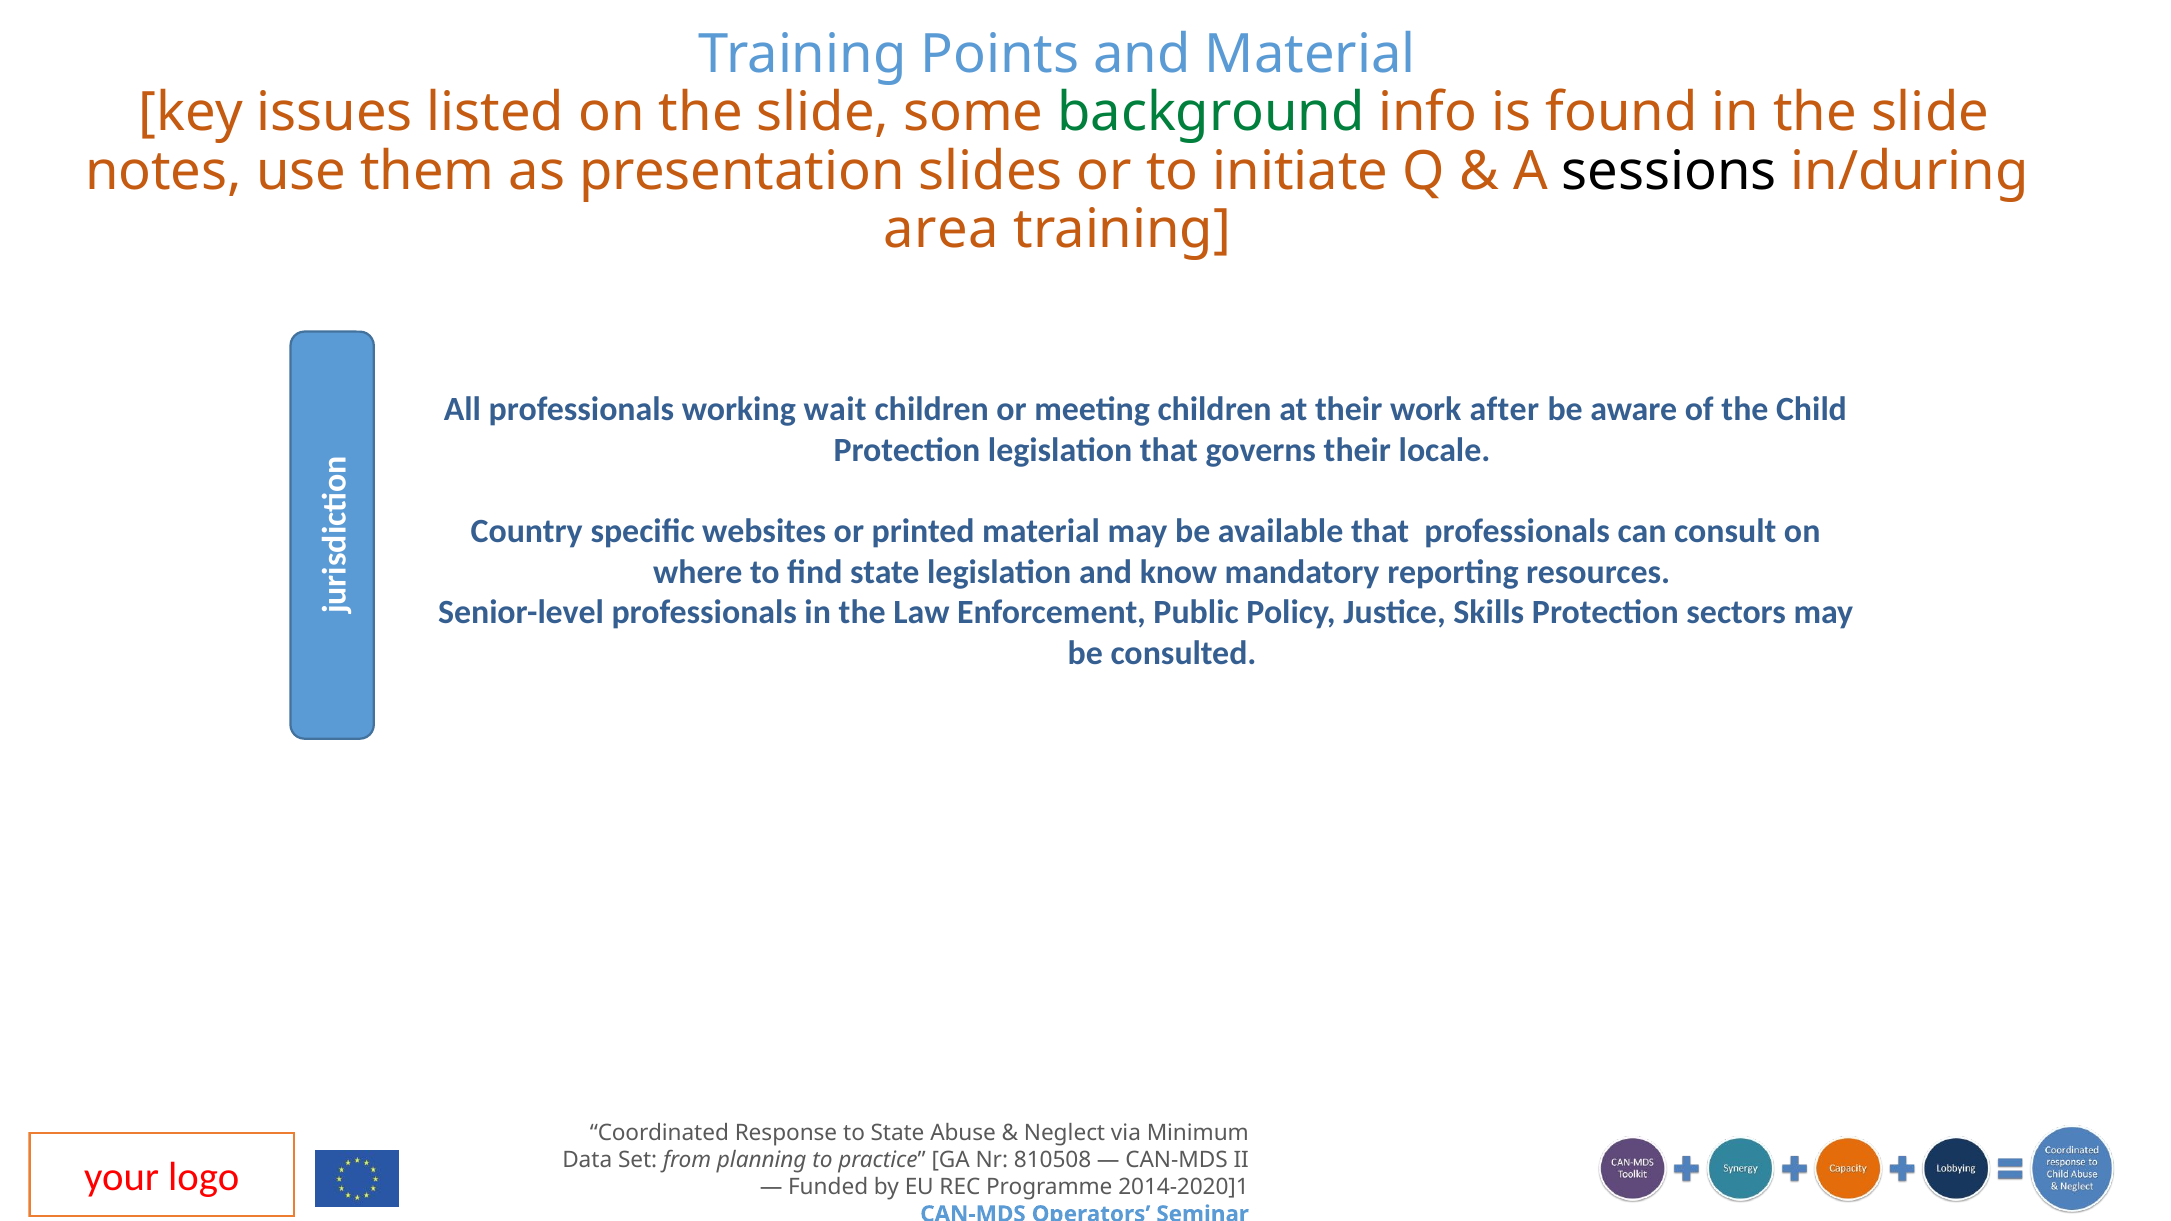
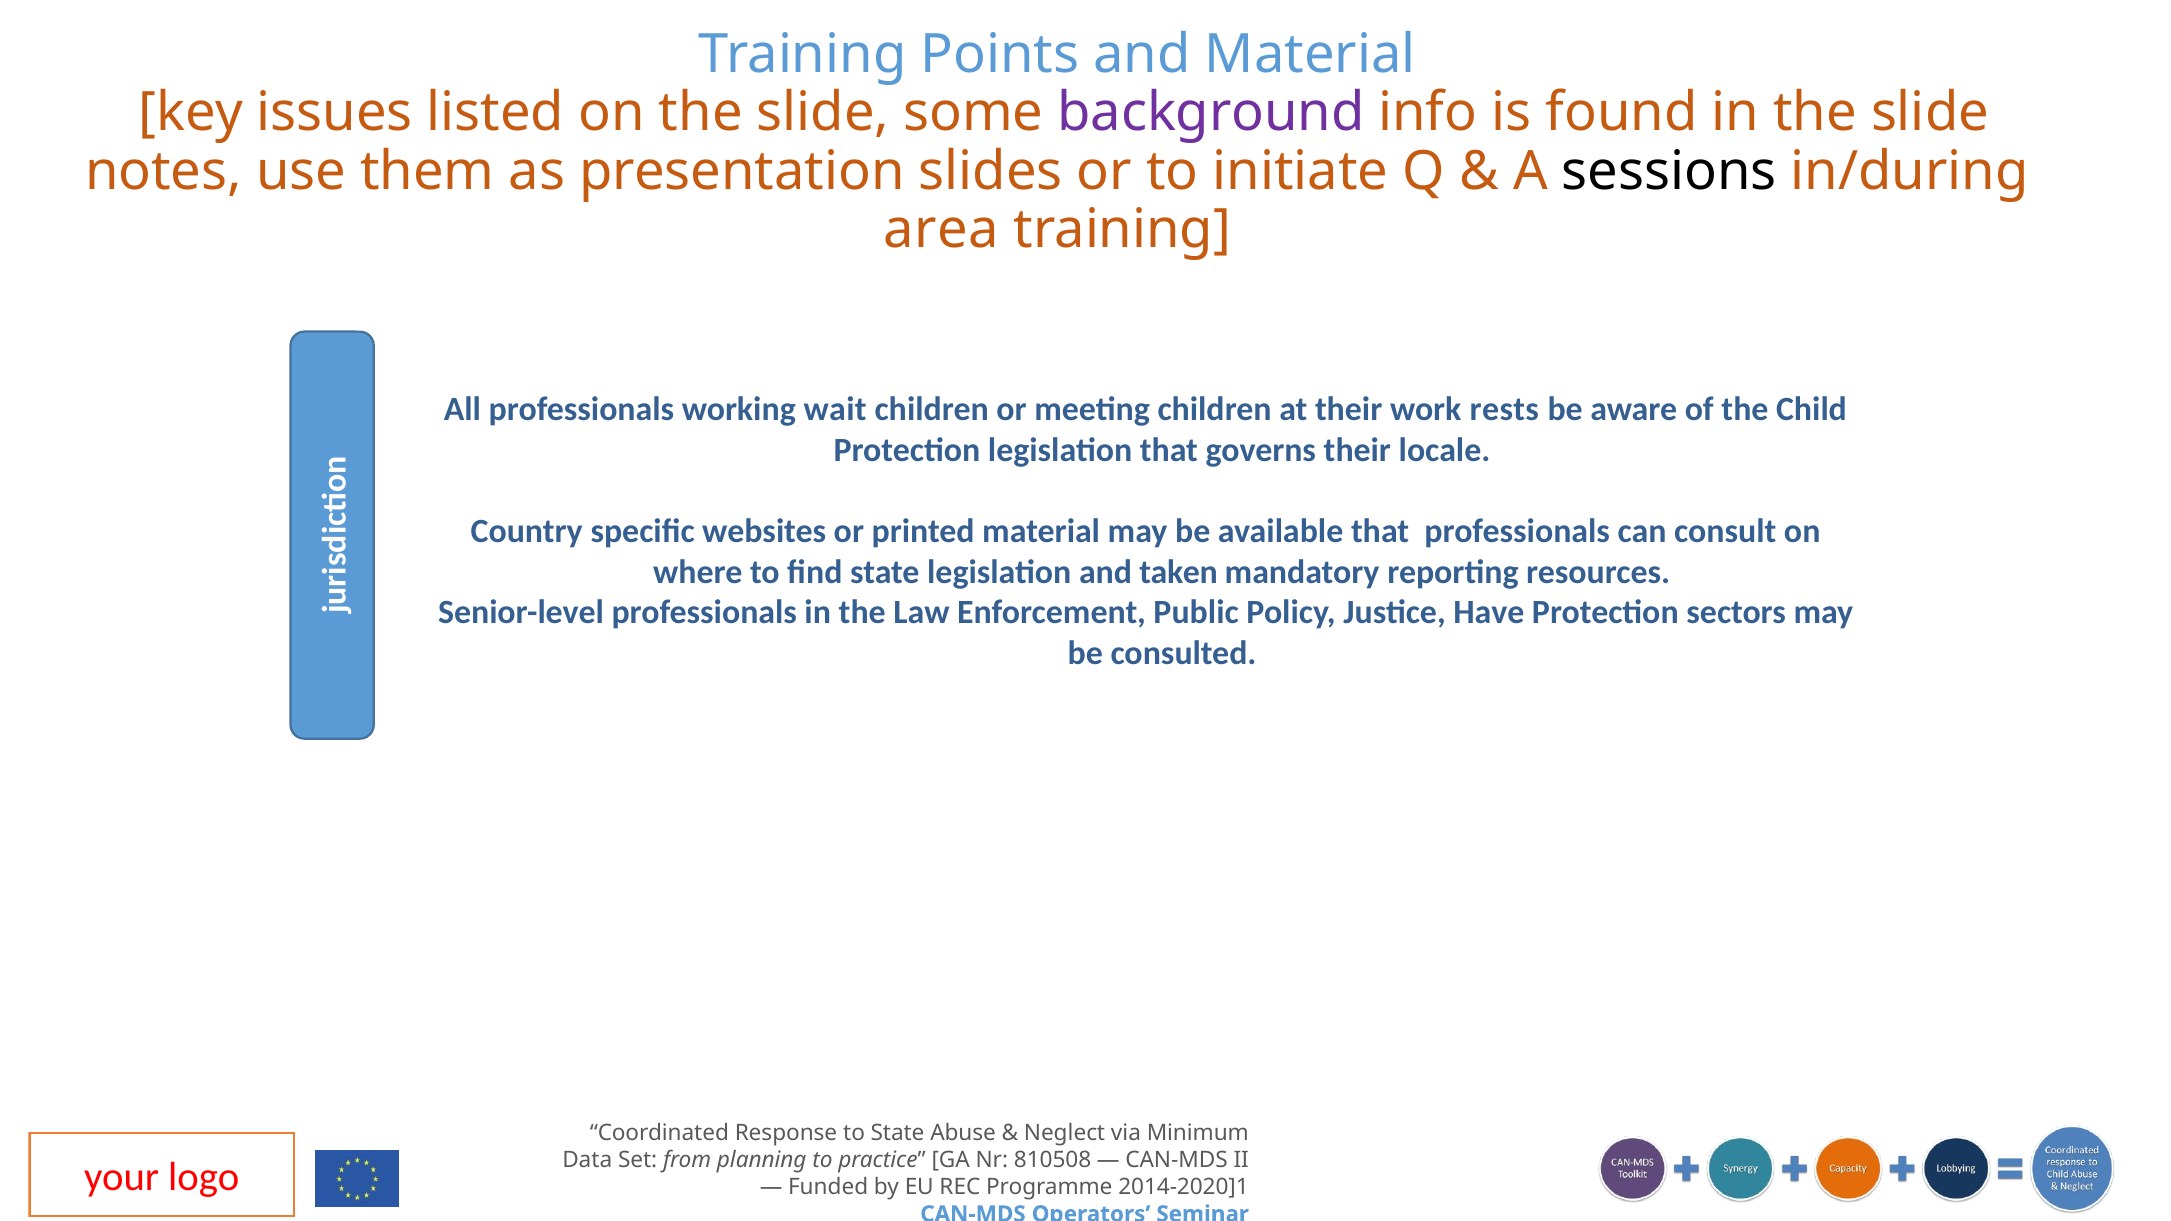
background colour: green -> purple (1211, 113)
after: after -> rests (1504, 409)
know: know -> taken (1179, 572)
Skills: Skills -> Have (1489, 613)
